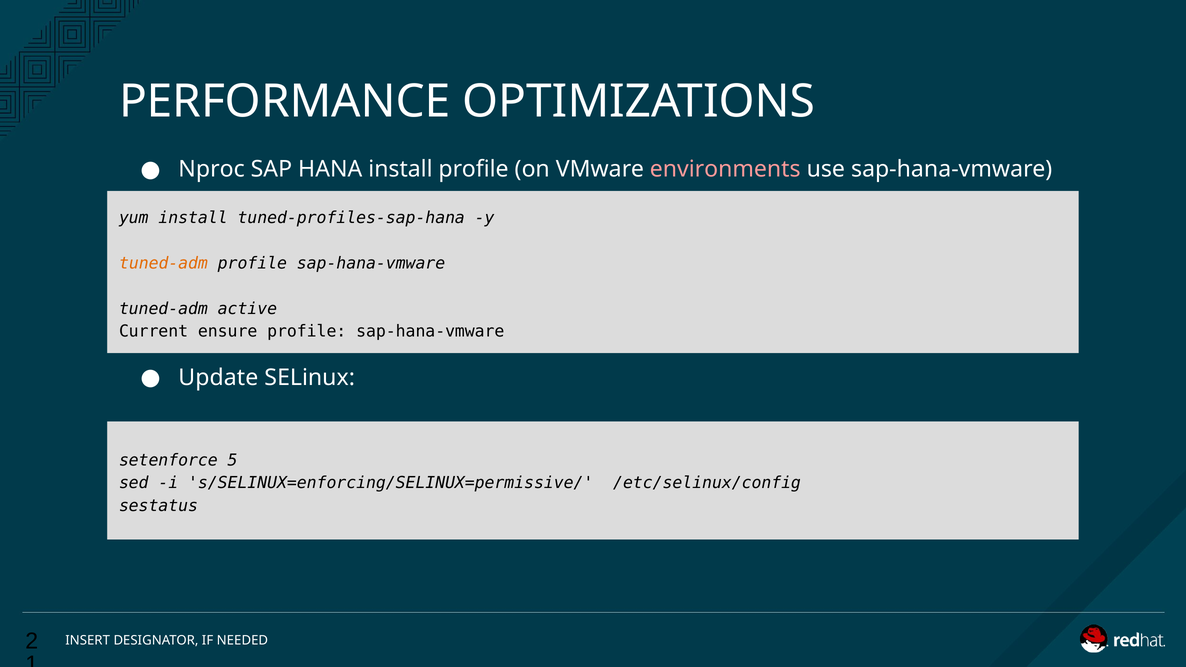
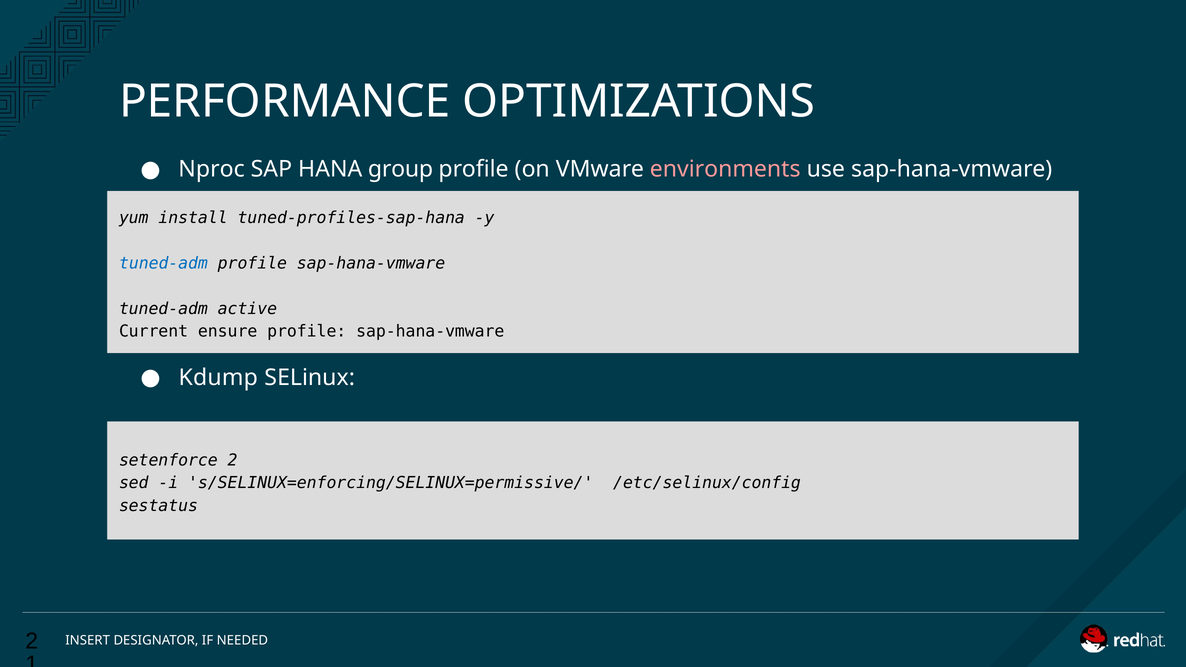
HANA install: install -> group (401, 169)
tuned-adm colour: orange -> blue (163, 263)
Update: Update -> Kdump (218, 378)
setenforce 5: 5 -> 2 (233, 460)
